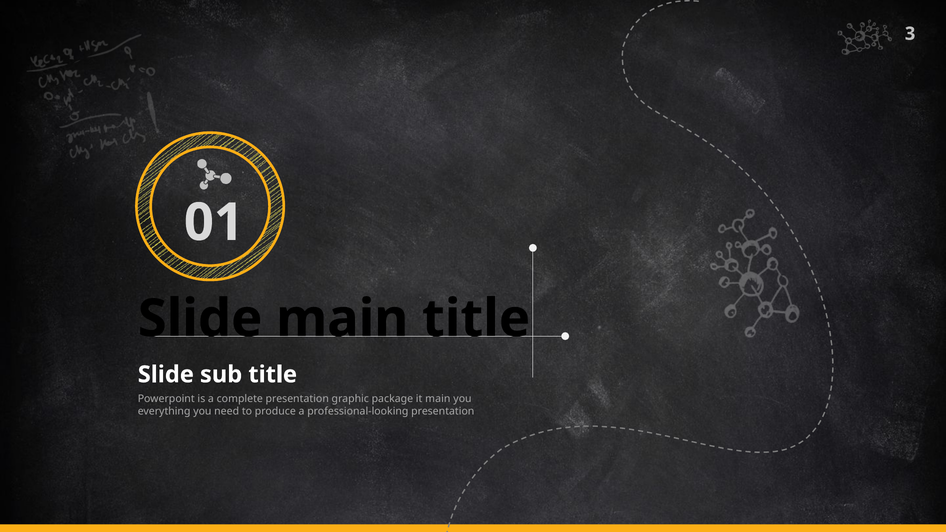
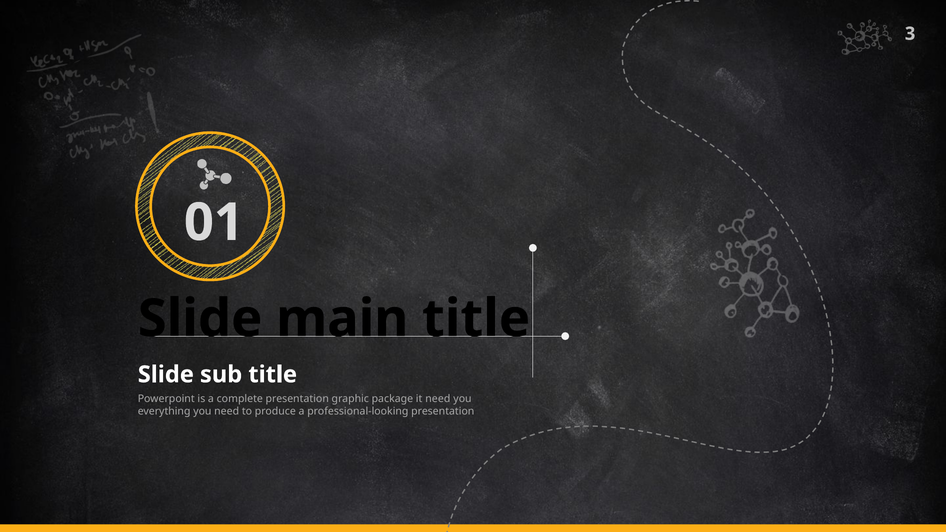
it main: main -> need (438, 399)
